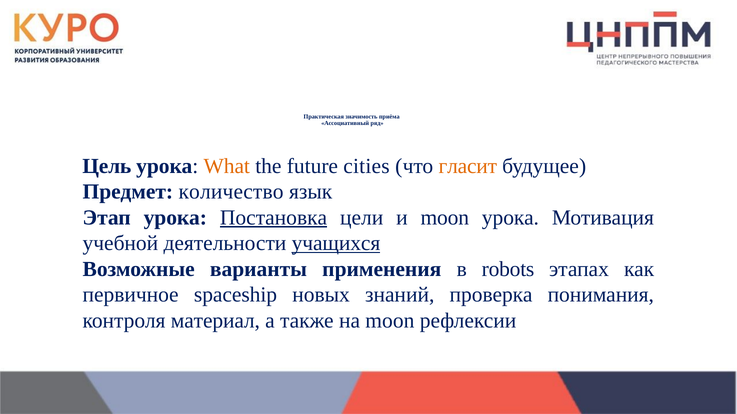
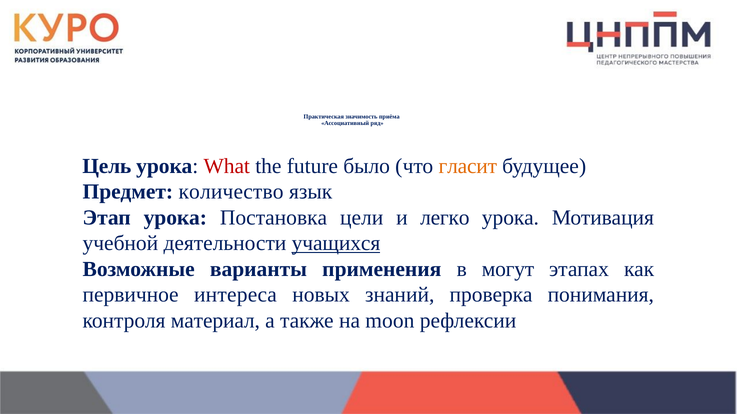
What colour: orange -> red (227, 166)
cities: cities -> было (367, 166)
Постановка underline: present -> none (274, 218)
и moon: moon -> легко (445, 218)
robots: robots -> могут (508, 269)
spaceship: spaceship -> интереса (235, 295)
